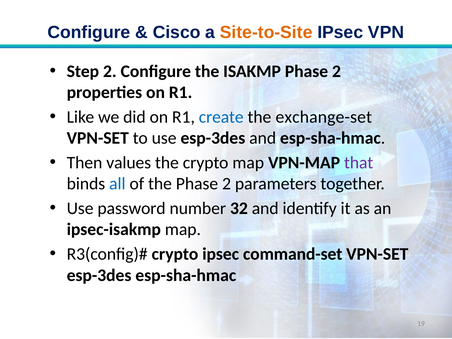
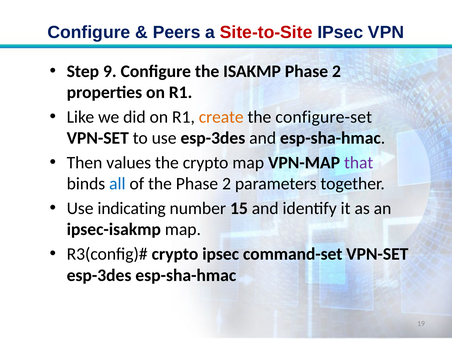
Cisco: Cisco -> Peers (177, 32)
Site-to-Site colour: orange -> red (266, 32)
Step 2: 2 -> 9 (110, 71)
create colour: blue -> orange (221, 117)
exchange-set: exchange-set -> configure-set (324, 117)
password: password -> indicating (132, 208)
32: 32 -> 15 (239, 208)
